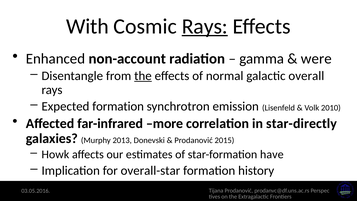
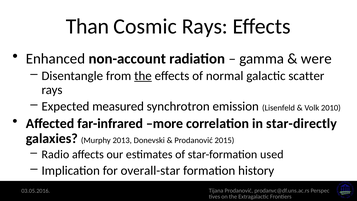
With: With -> Than (87, 26)
Rays underline: present -> none (205, 26)
overall: overall -> scatter (306, 76)
Expected formation: formation -> measured (118, 106)
Howk: Howk -> Radio (55, 154)
have: have -> used (272, 154)
